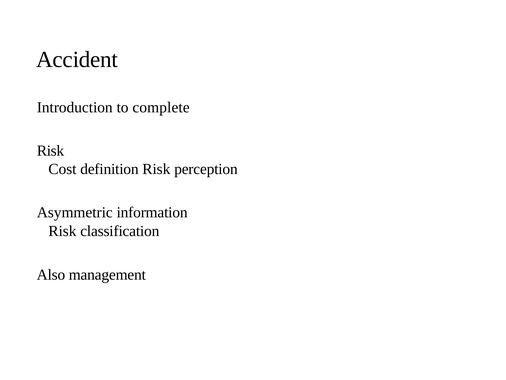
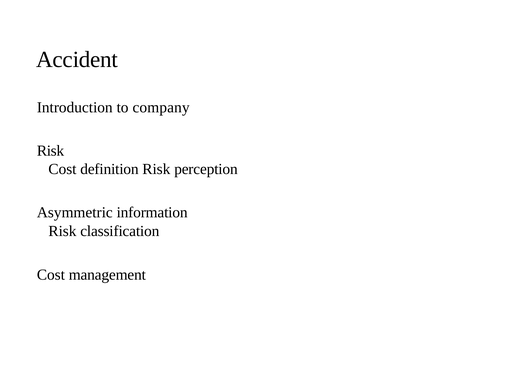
complete: complete -> company (161, 107)
Also: Also -> Cost (51, 275)
